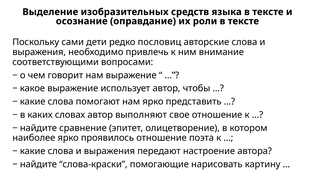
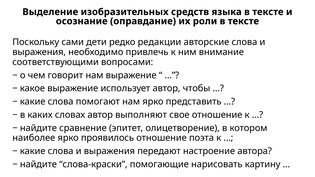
пословиц: пословиц -> редакции (160, 42)
